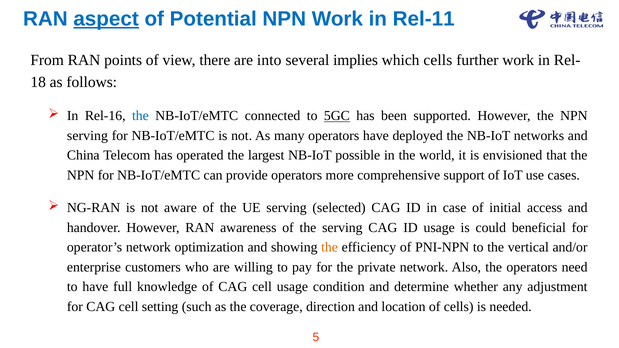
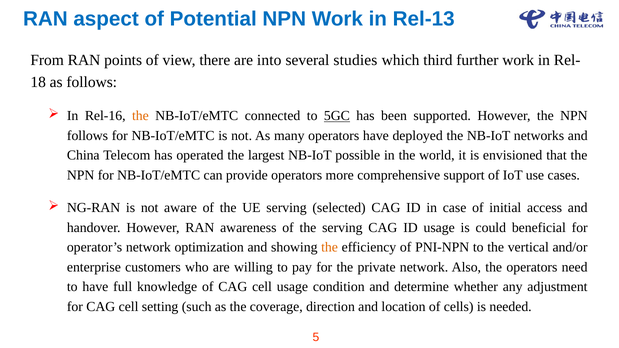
aspect underline: present -> none (106, 19)
Rel-11: Rel-11 -> Rel-13 (424, 19)
implies: implies -> studies (355, 60)
which cells: cells -> third (438, 60)
the colour: blue -> orange (140, 116)
serving: serving -> follows (87, 136)
